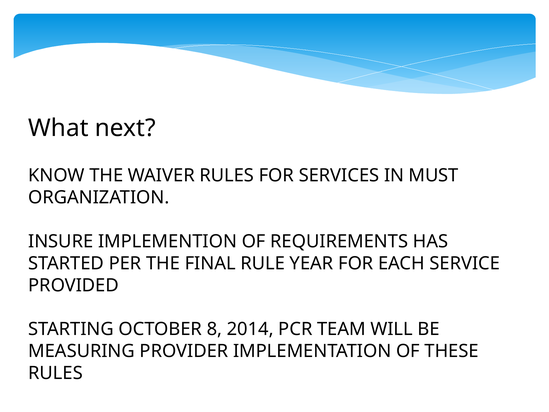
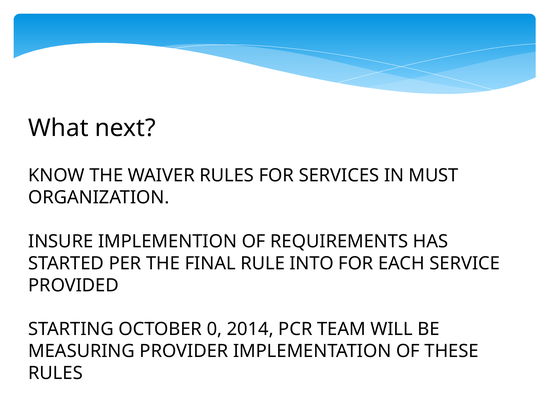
YEAR: YEAR -> INTO (312, 263)
8: 8 -> 0 (214, 329)
